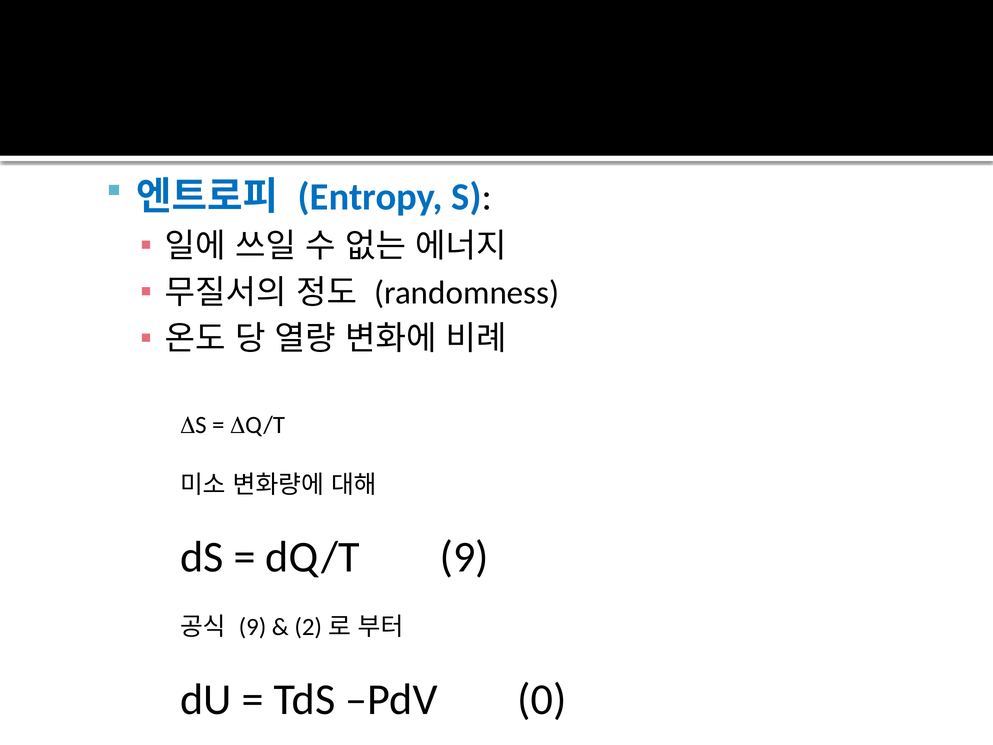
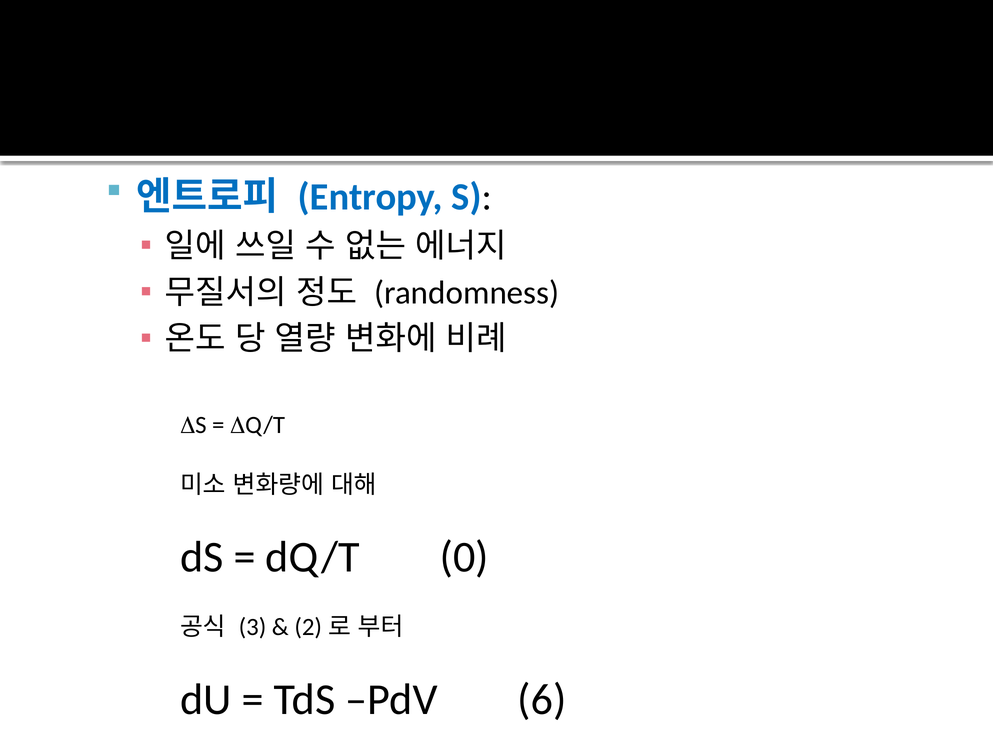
dQ/T 9: 9 -> 0 (464, 557)
9: 9 -> 3 (252, 627)
0: 0 -> 6 (542, 700)
